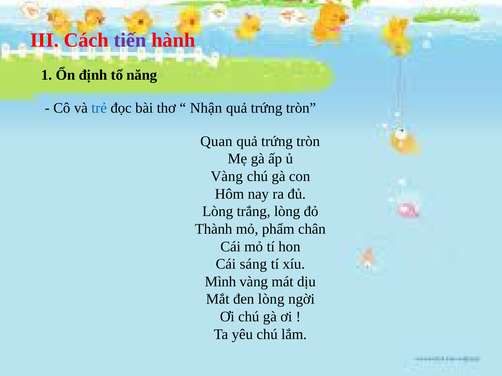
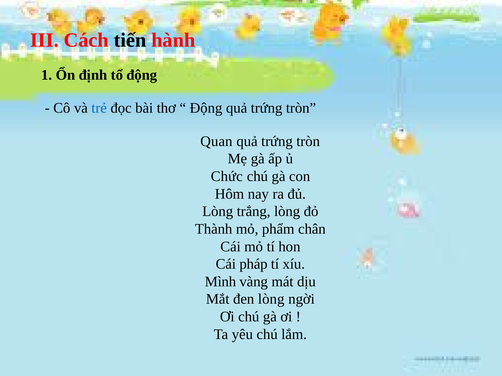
tiến colour: purple -> black (130, 40)
tổ năng: năng -> động (142, 75)
Nhận: Nhận -> Động (206, 108)
Vàng: Vàng -> Chức (227, 177)
sáng: sáng -> pháp (253, 264)
